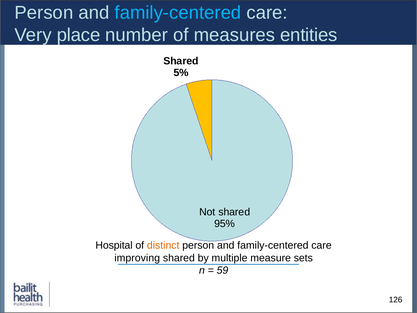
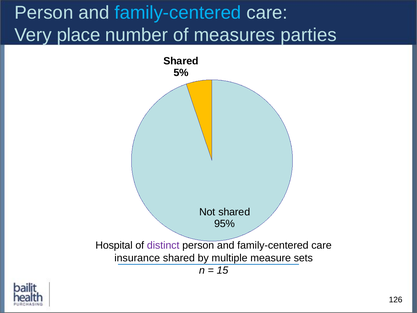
entities: entities -> parties (309, 35)
distinct colour: orange -> purple (163, 245)
improving: improving -> insurance (137, 258)
59: 59 -> 15 (222, 270)
